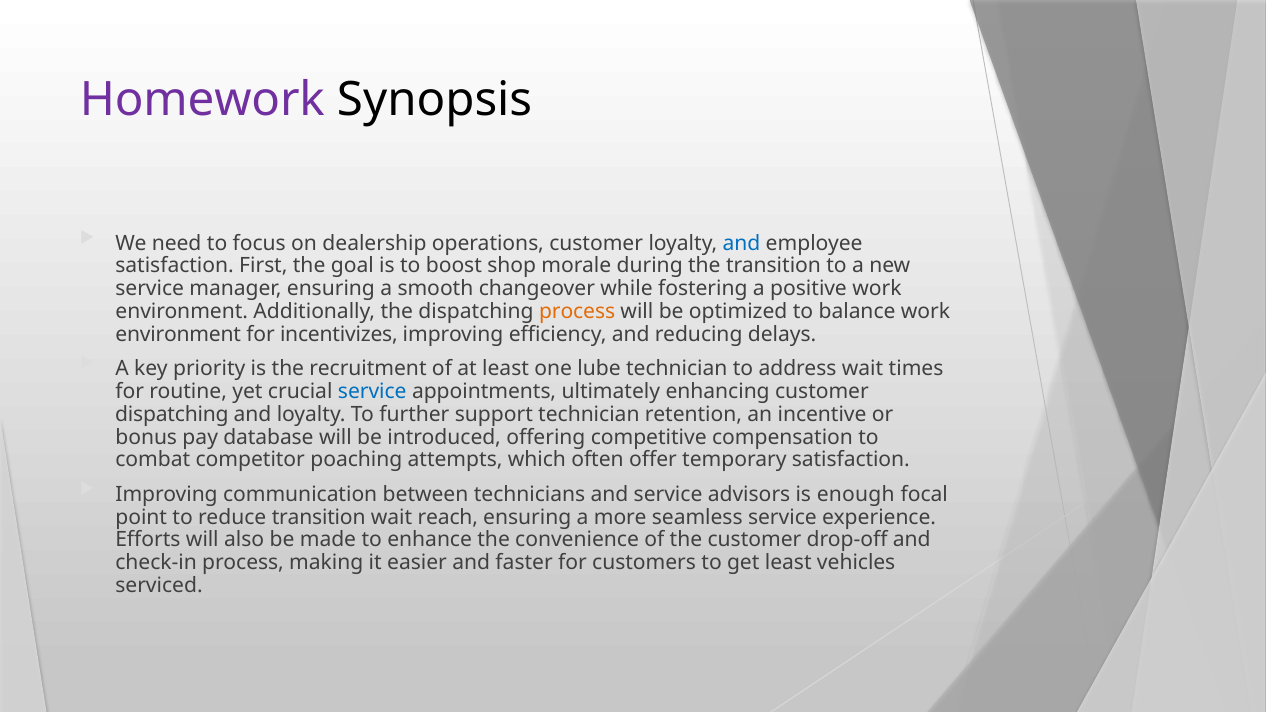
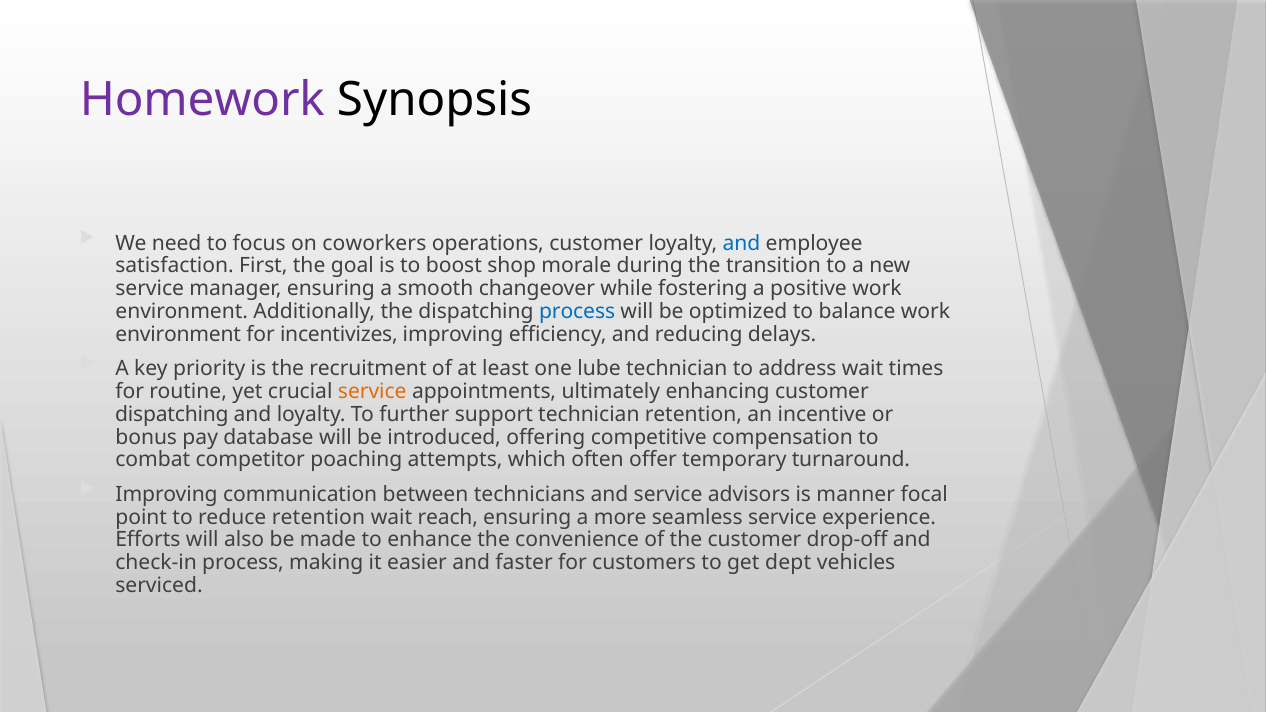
dealership: dealership -> coworkers (374, 243)
process colour: orange -> blue (577, 312)
service colour: blue -> orange (372, 392)
temporary satisfaction: satisfaction -> turnaround (851, 460)
enough: enough -> manner (856, 495)
reduce transition: transition -> retention (318, 517)
get least: least -> dept (788, 563)
